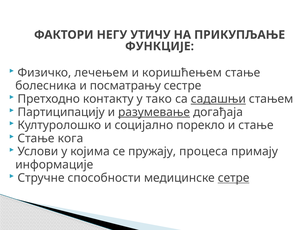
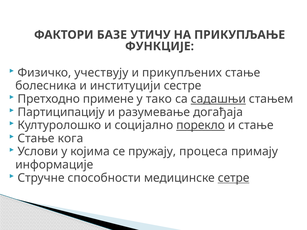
НЕГУ: НЕГУ -> БАЗЕ (112, 35)
лечењем: лечењем -> учествују (101, 73)
коришћењем: коришћењем -> прикупљених (182, 73)
посматрању: посматрању -> институцији (125, 86)
контакту: контакту -> примене (108, 99)
разумевање underline: present -> none (154, 112)
порекло underline: none -> present (201, 125)
